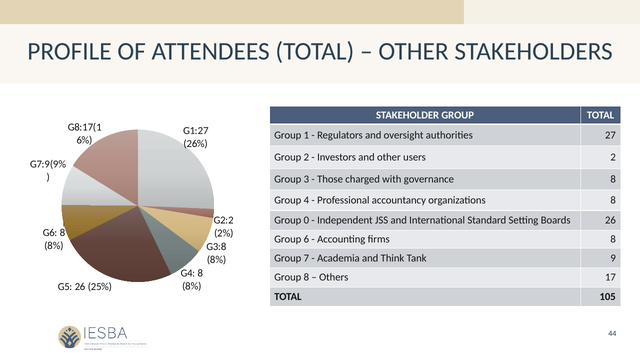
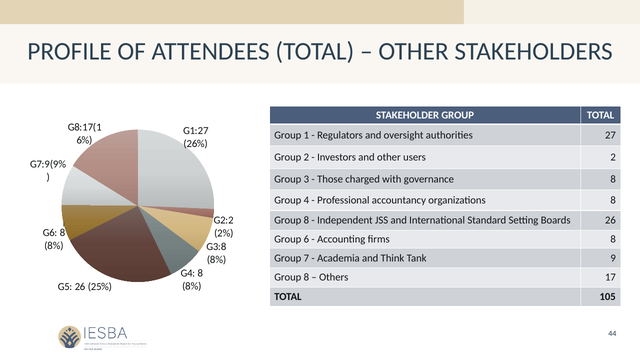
0: 0 -> 8 (306, 220)
